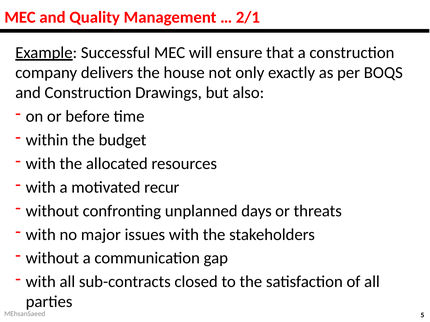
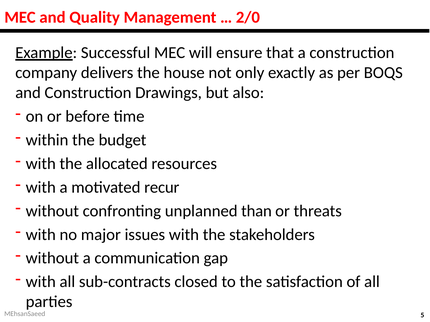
2/1: 2/1 -> 2/0 (248, 17)
days: days -> than (257, 211)
